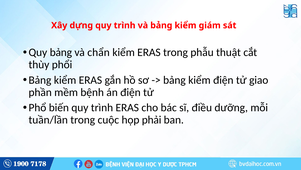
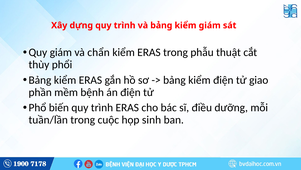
Quy bảng: bảng -> giám (61, 52)
phải: phải -> sinh (152, 119)
